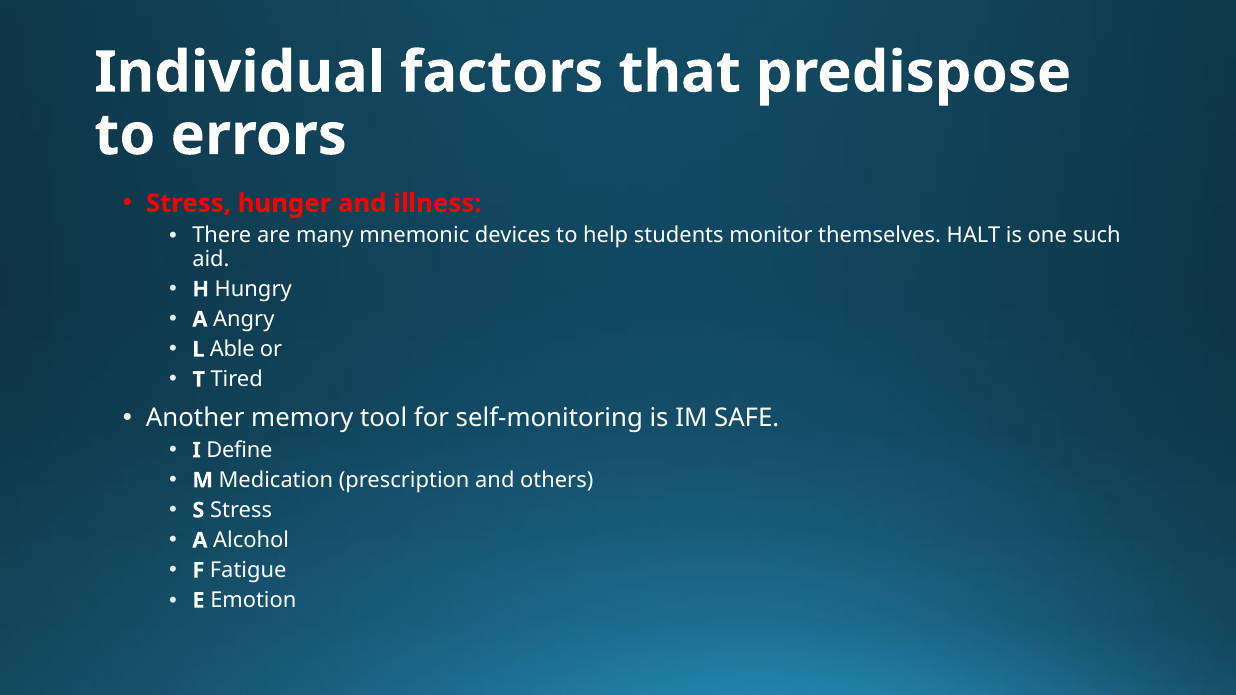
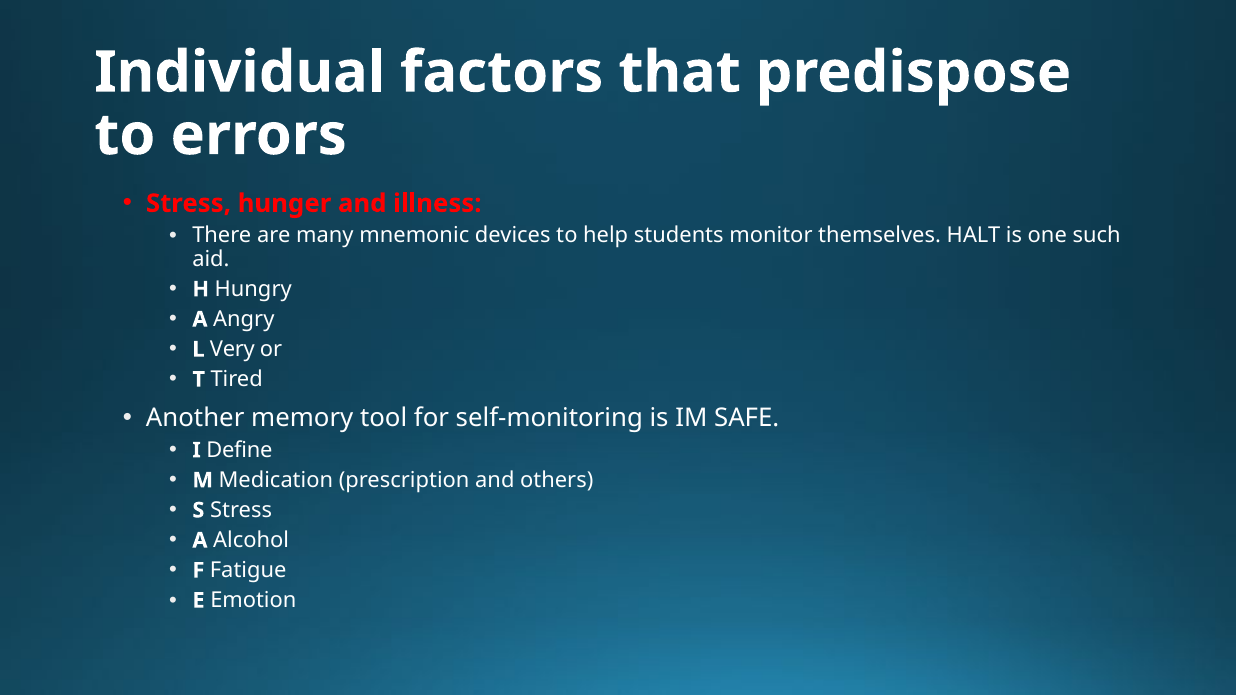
Able: Able -> Very (232, 349)
